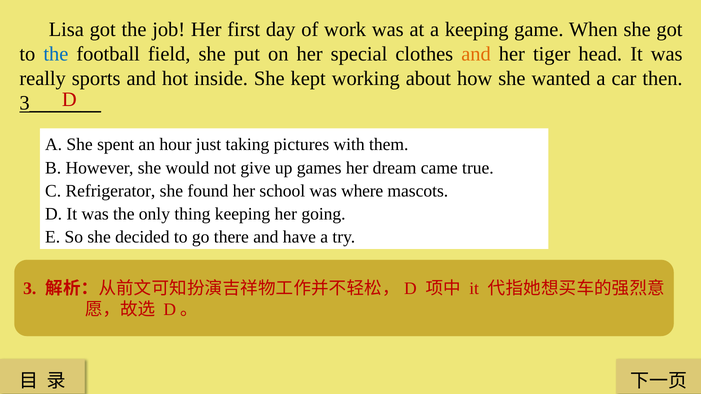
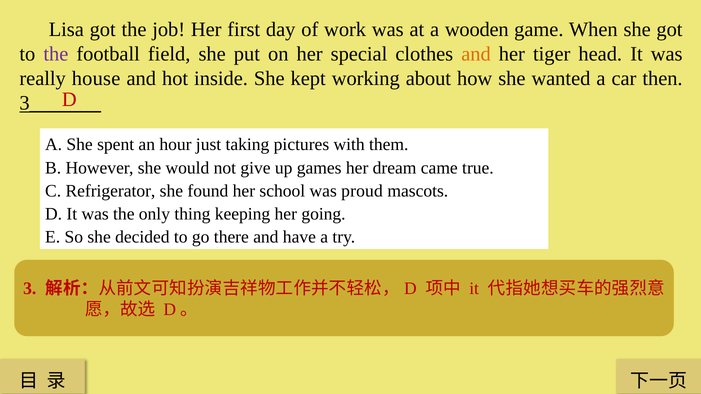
a keeping: keeping -> wooden (477, 29)
the colour: blue -> purple (56, 54)
sports: sports -> house (96, 79)
where: where -> proud (362, 191)
